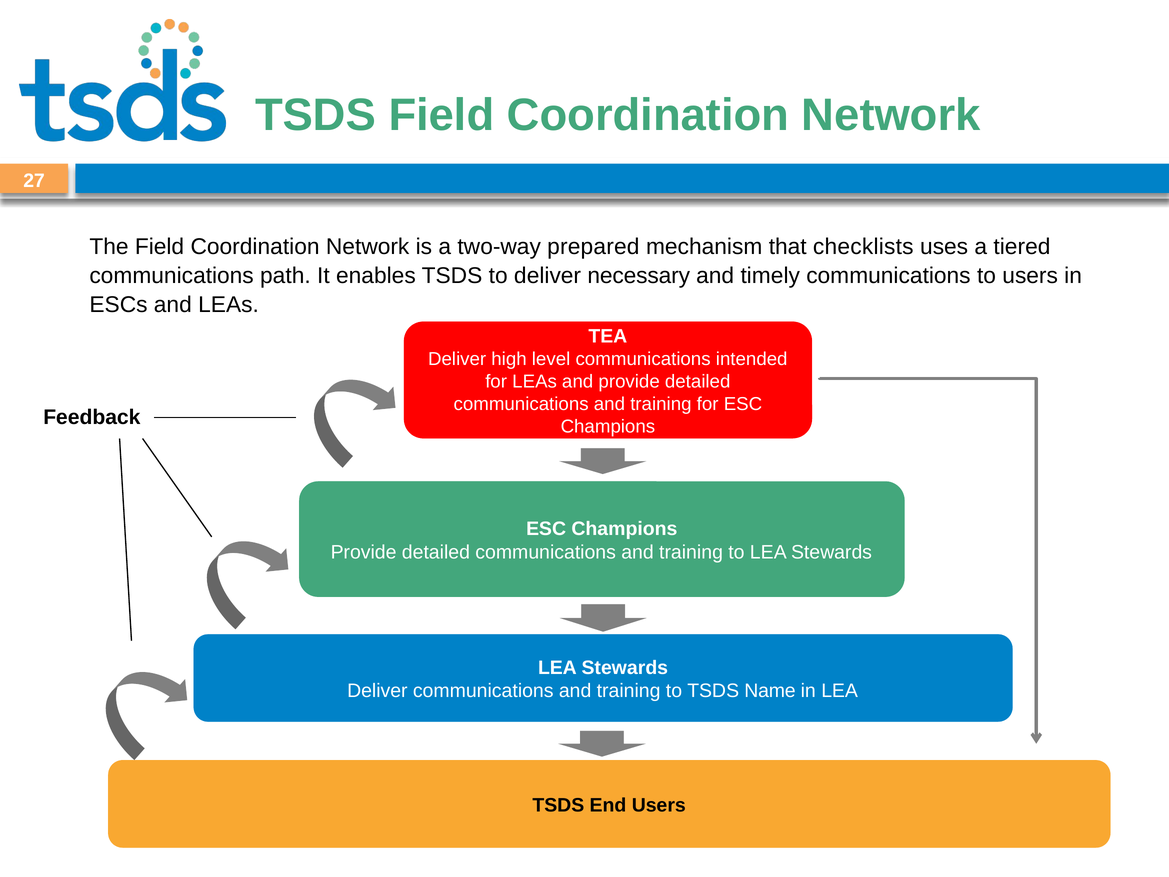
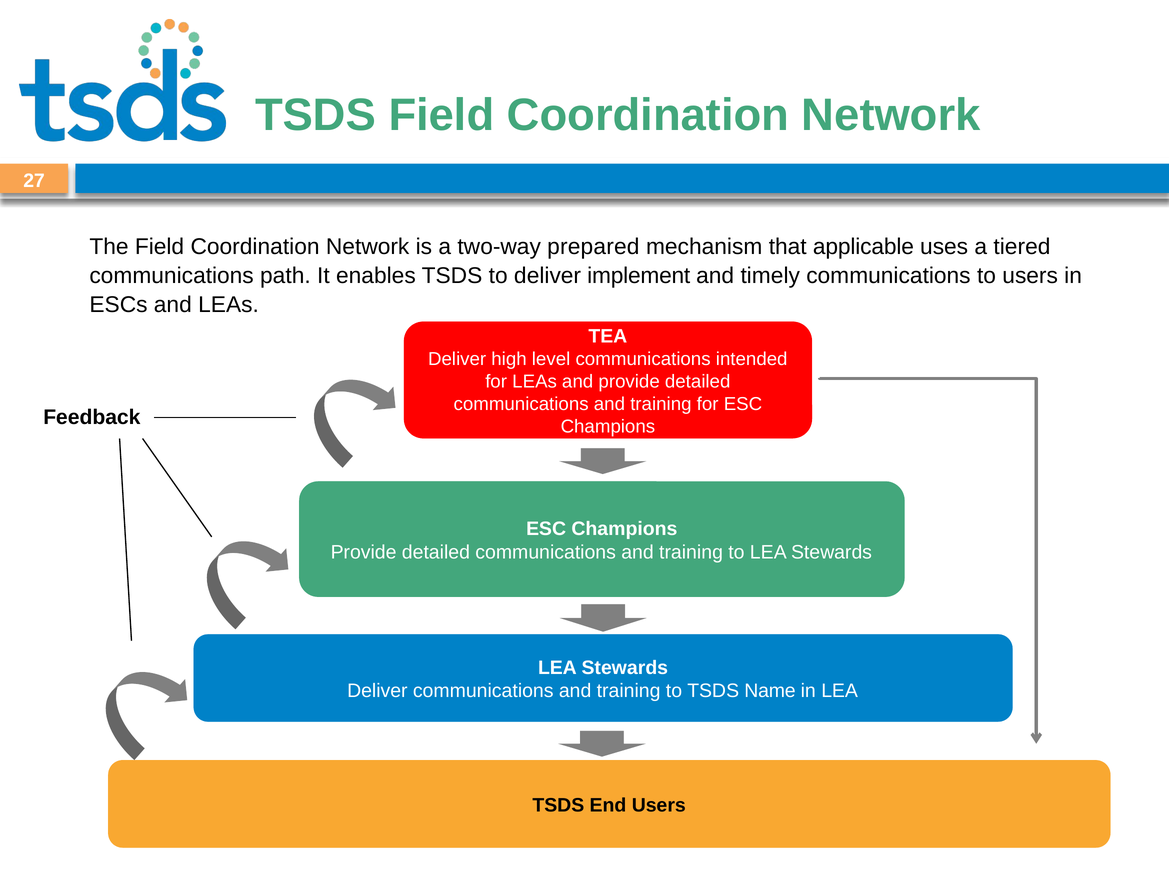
checklists: checklists -> applicable (863, 247)
necessary: necessary -> implement (639, 276)
